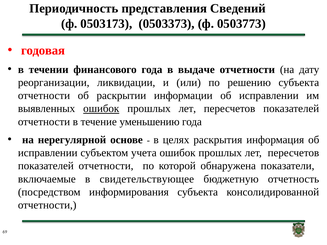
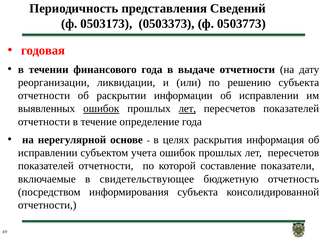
лет underline: none -> present (187, 109)
уменьшению: уменьшению -> определение (149, 122)
обнаружена: обнаружена -> составление (228, 166)
